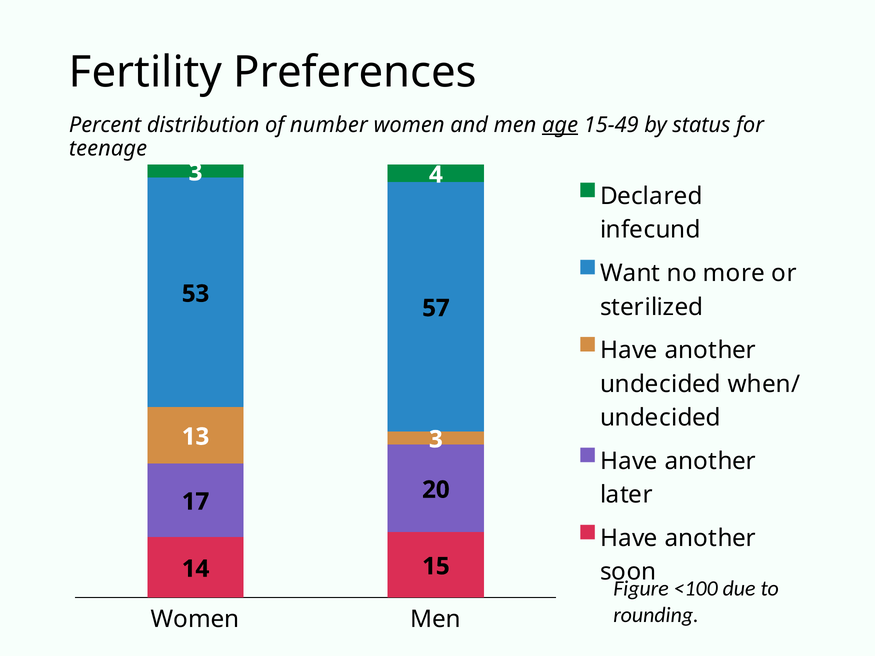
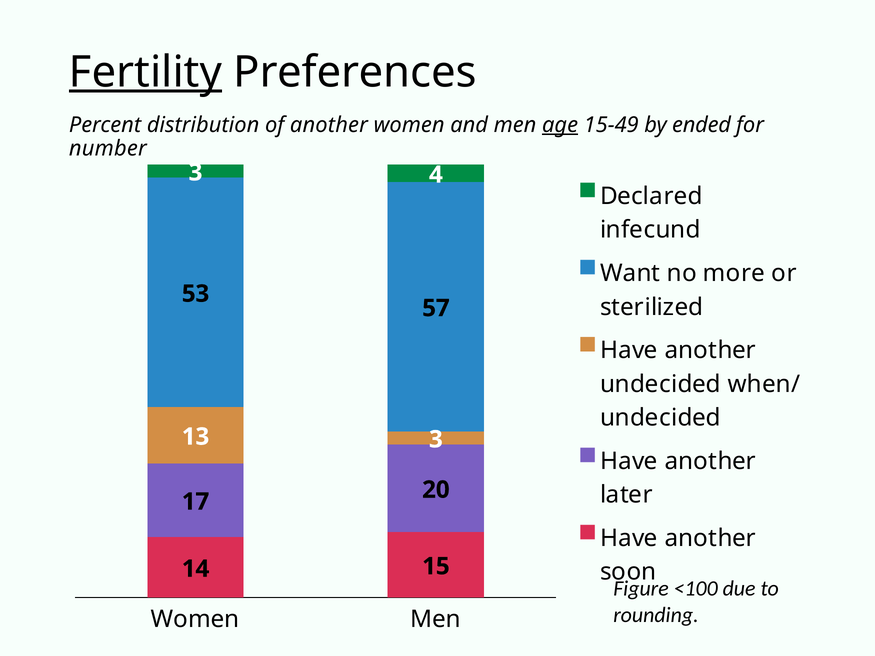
Fertility underline: none -> present (145, 72)
of number: number -> another (329, 125)
status: status -> ended (702, 125)
teenage: teenage -> number (108, 149)
